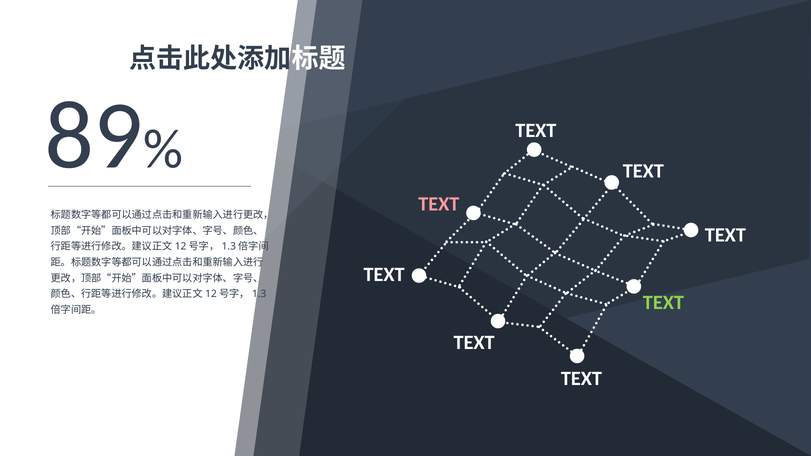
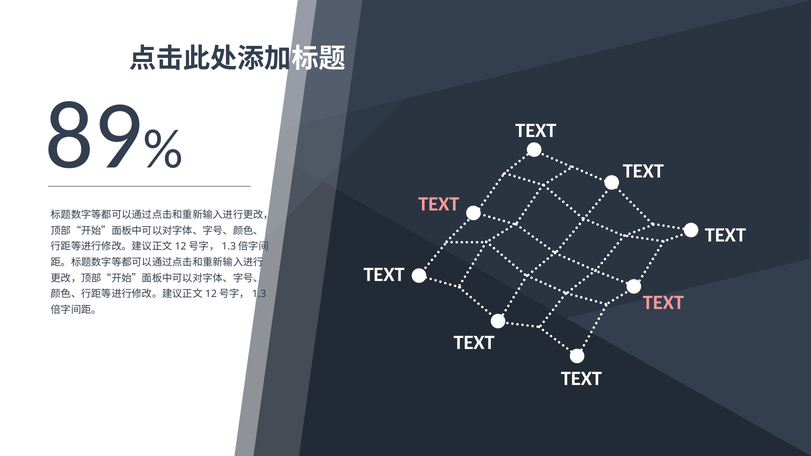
TEXT colour: light green -> pink (663, 303)
